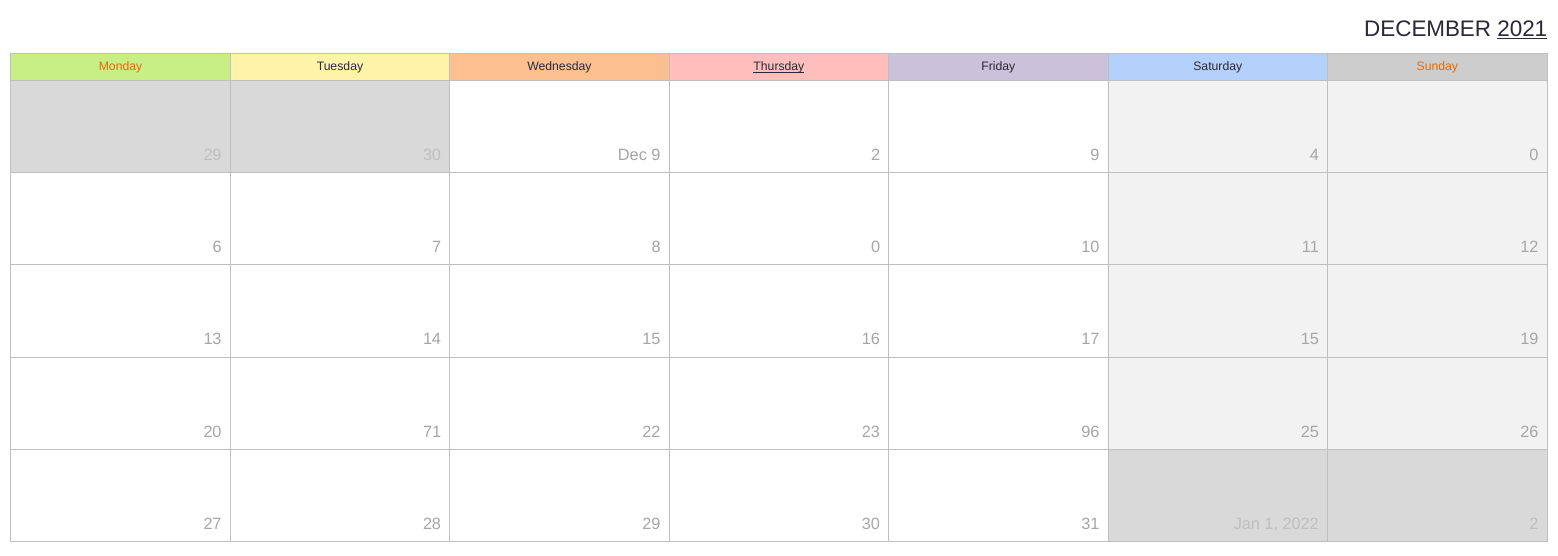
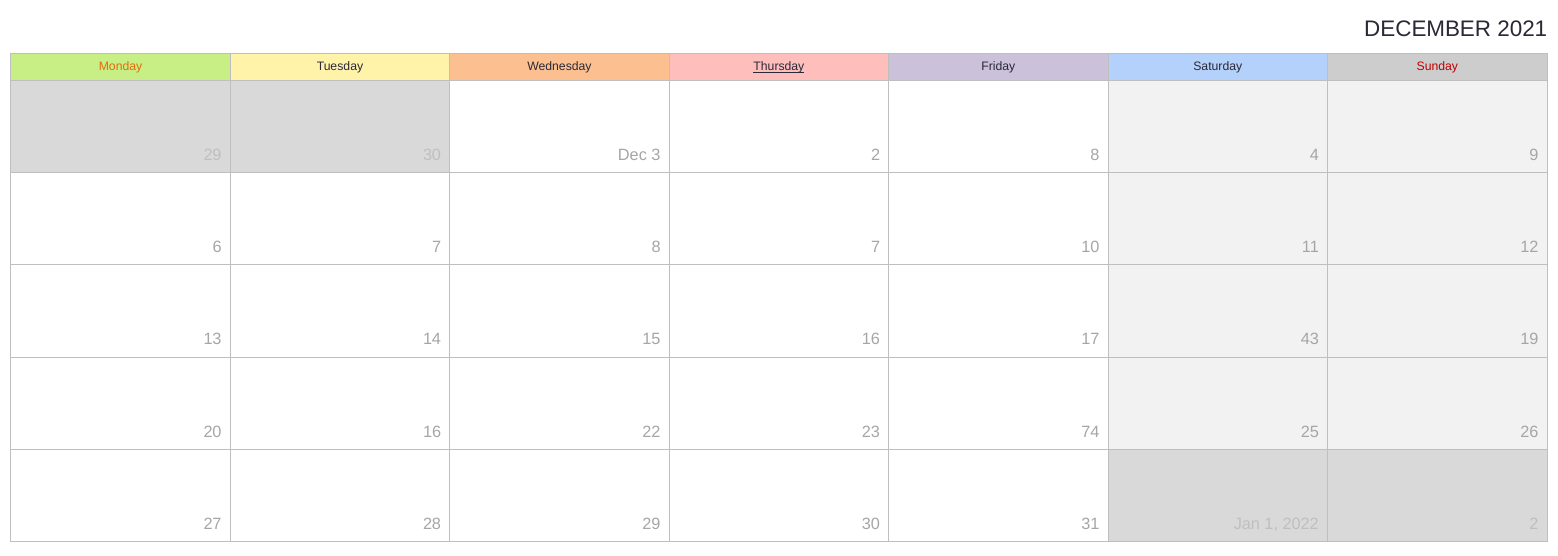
2021 underline: present -> none (1522, 29)
Sunday colour: orange -> red (1437, 67)
Dec 9: 9 -> 3 (656, 155)
2 9: 9 -> 8 (1095, 155)
4 0: 0 -> 9 (1534, 155)
8 0: 0 -> 7 (876, 247)
17 15: 15 -> 43 (1310, 339)
20 71: 71 -> 16 (432, 431)
96: 96 -> 74 (1090, 431)
